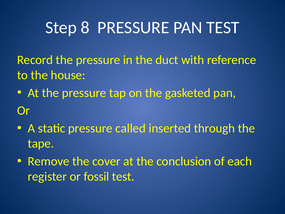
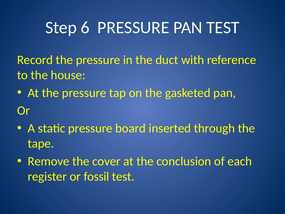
8: 8 -> 6 (85, 28)
called: called -> board (131, 128)
